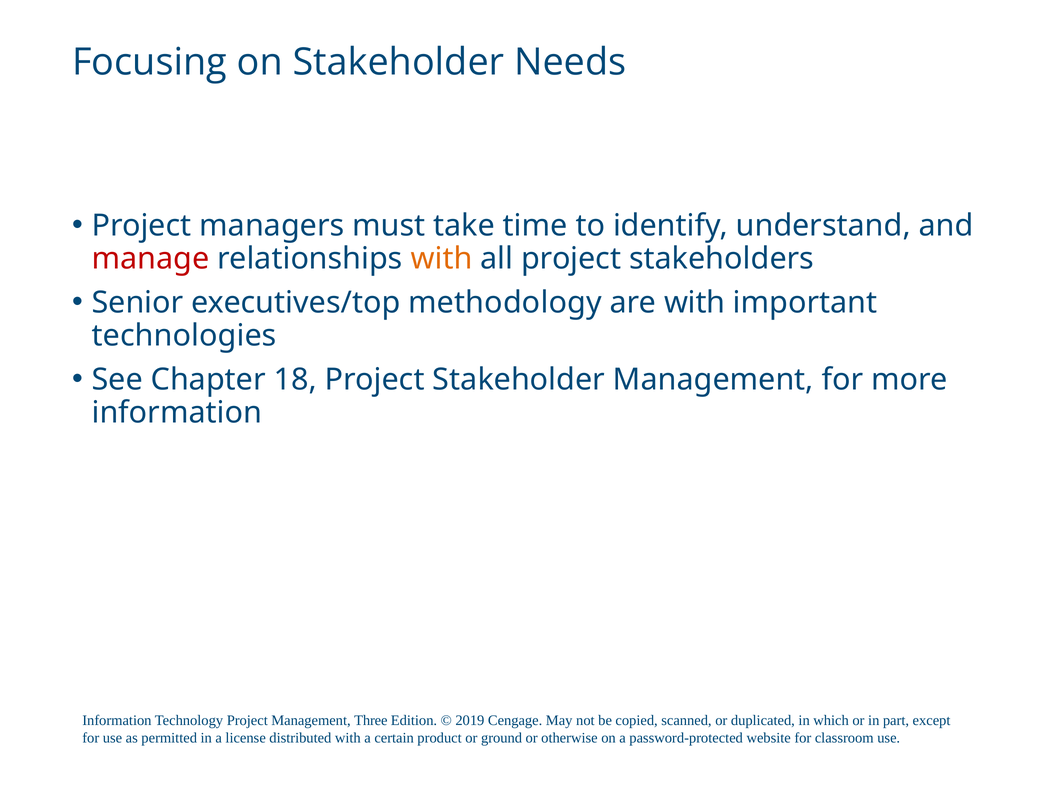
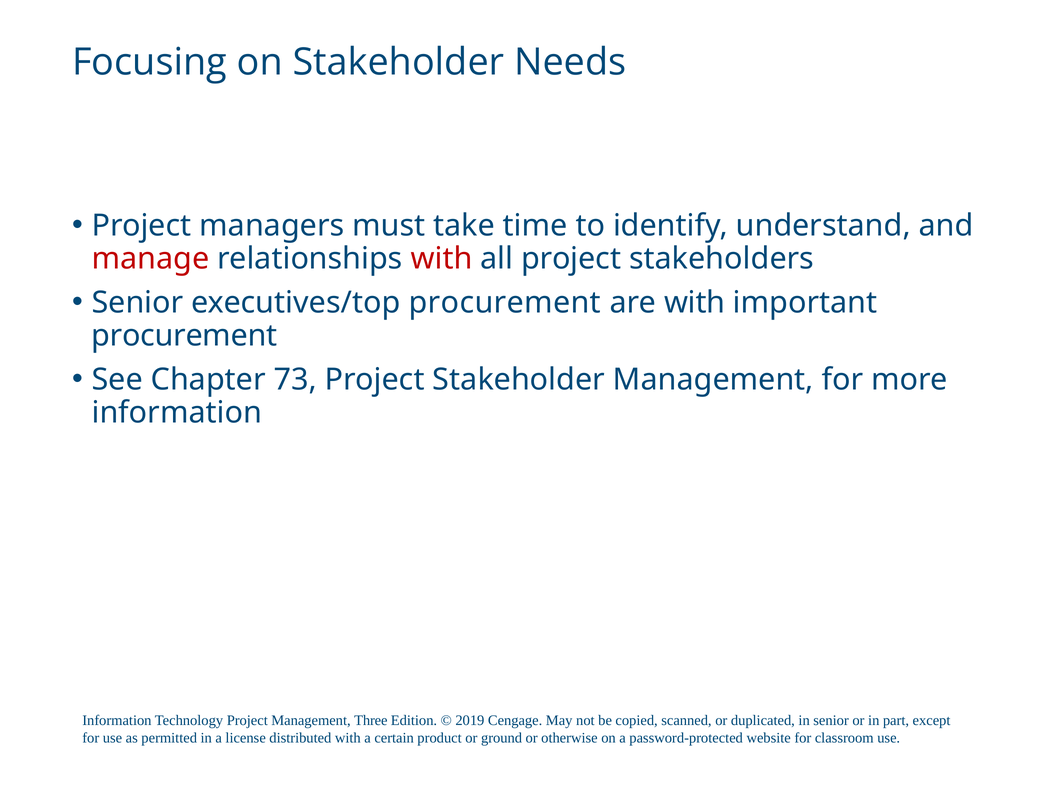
with colour: orange -> red (442, 259)
executives/top methodology: methodology -> procurement (505, 302)
technologies: technologies -> procurement (184, 336)
18: 18 -> 73 (295, 379)
in which: which -> senior (831, 721)
